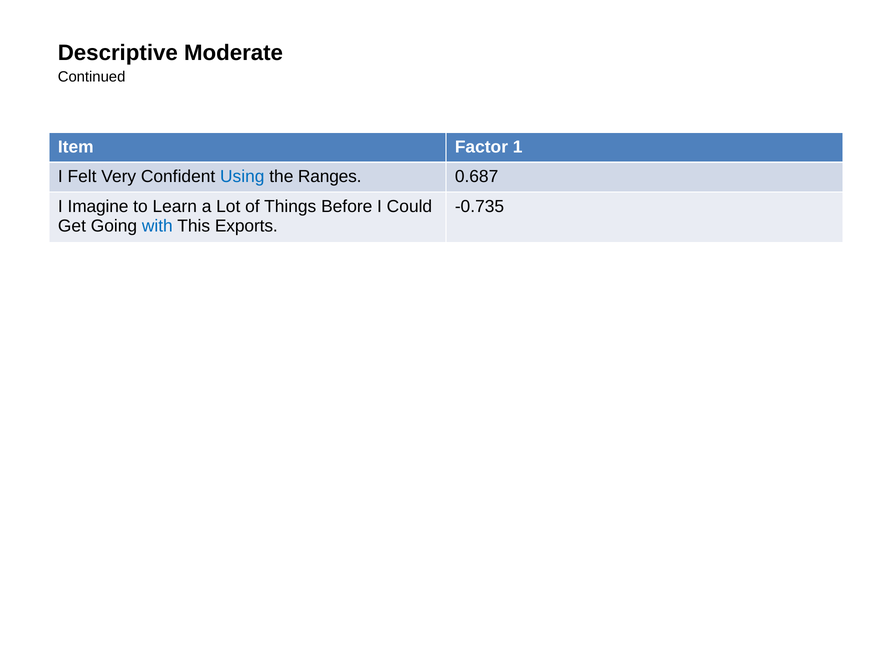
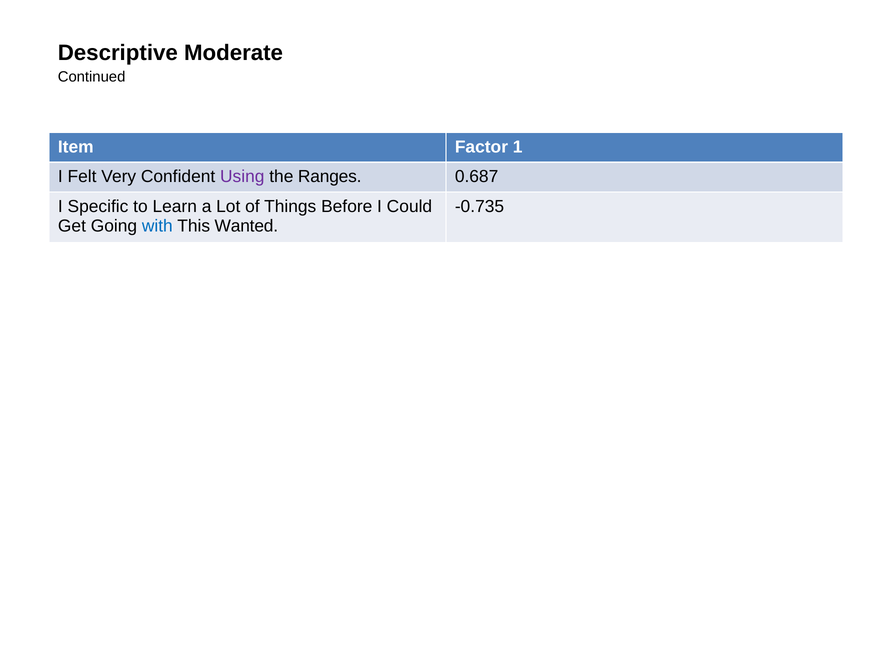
Using colour: blue -> purple (242, 177)
Imagine: Imagine -> Specific (98, 207)
Exports: Exports -> Wanted (246, 226)
